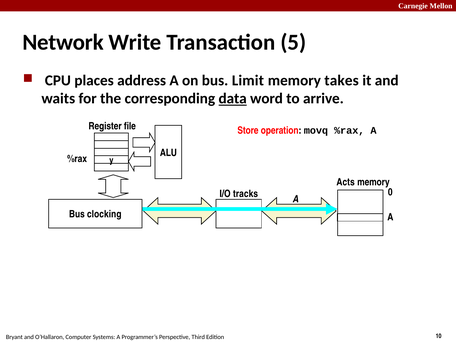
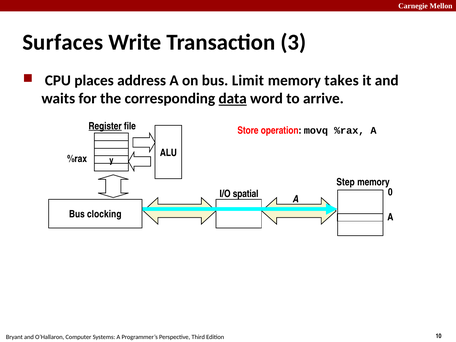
Network: Network -> Surfaces (63, 42)
5: 5 -> 3 (293, 42)
Register underline: none -> present (105, 126)
Acts: Acts -> Step (346, 182)
tracks: tracks -> spatial (246, 194)
